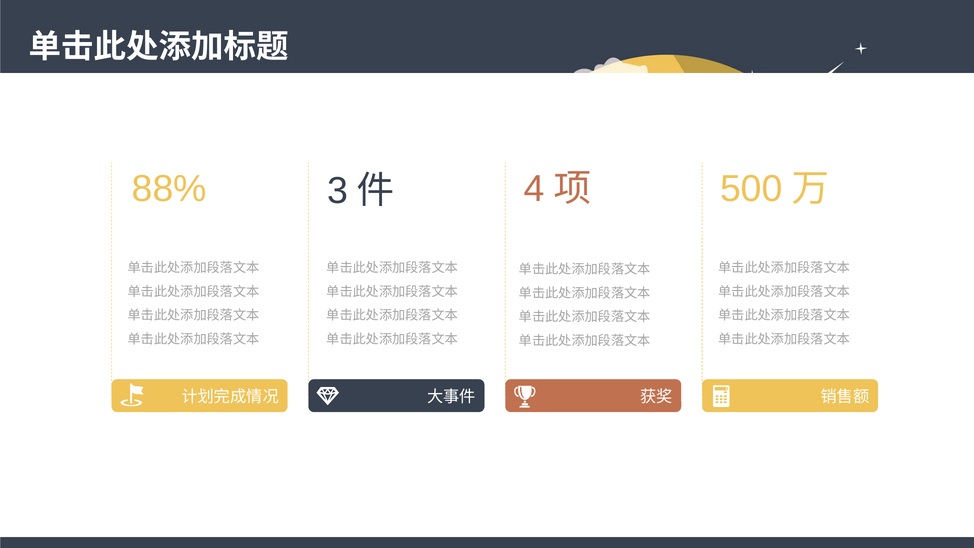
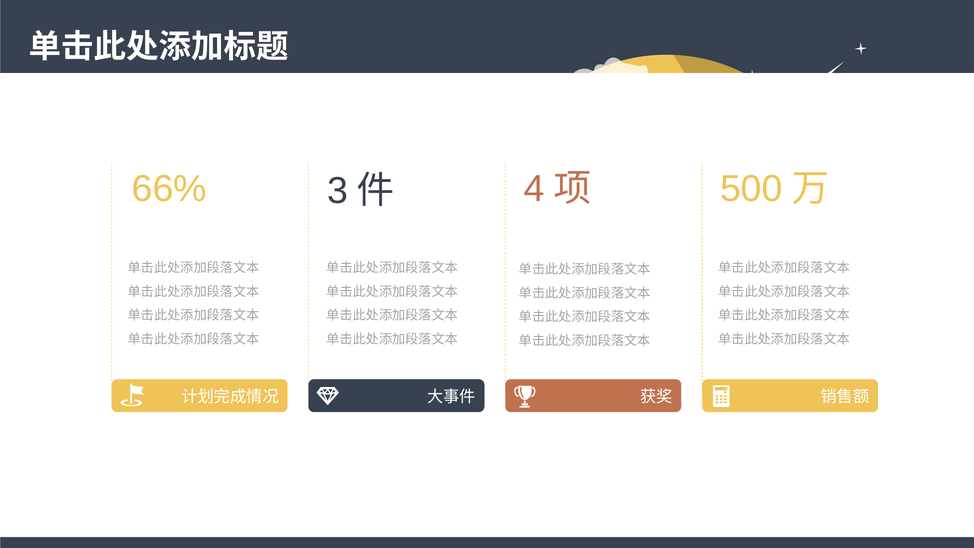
88%: 88% -> 66% (169, 189)
